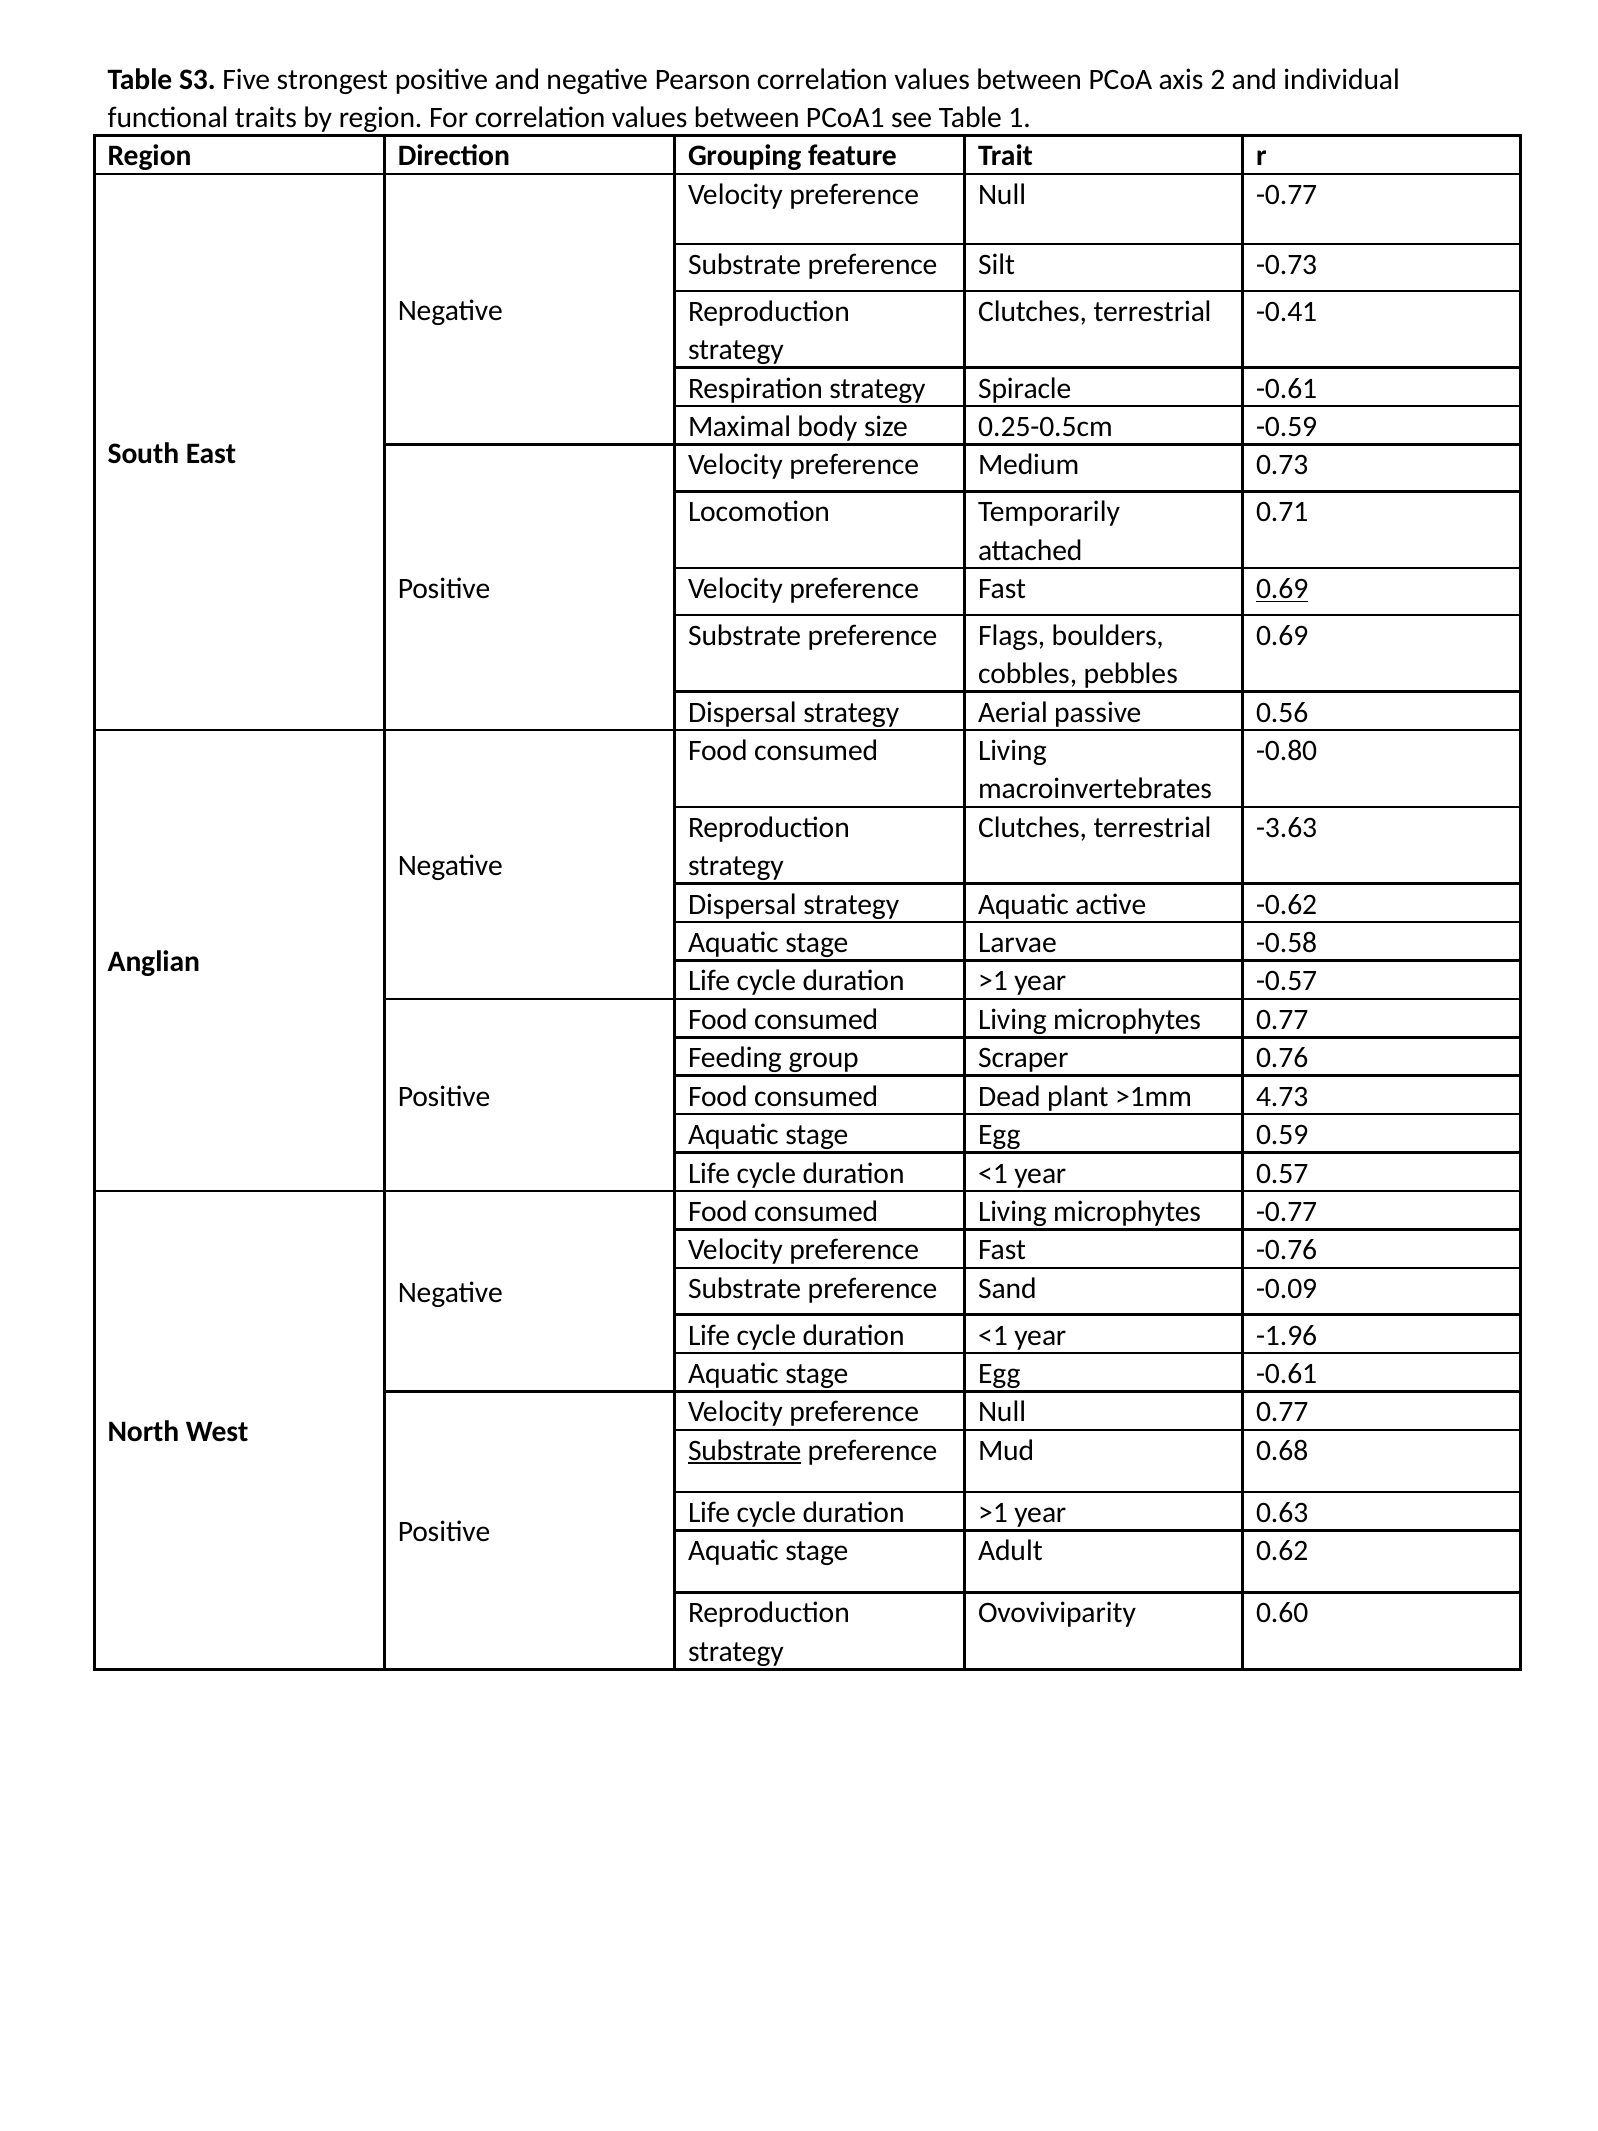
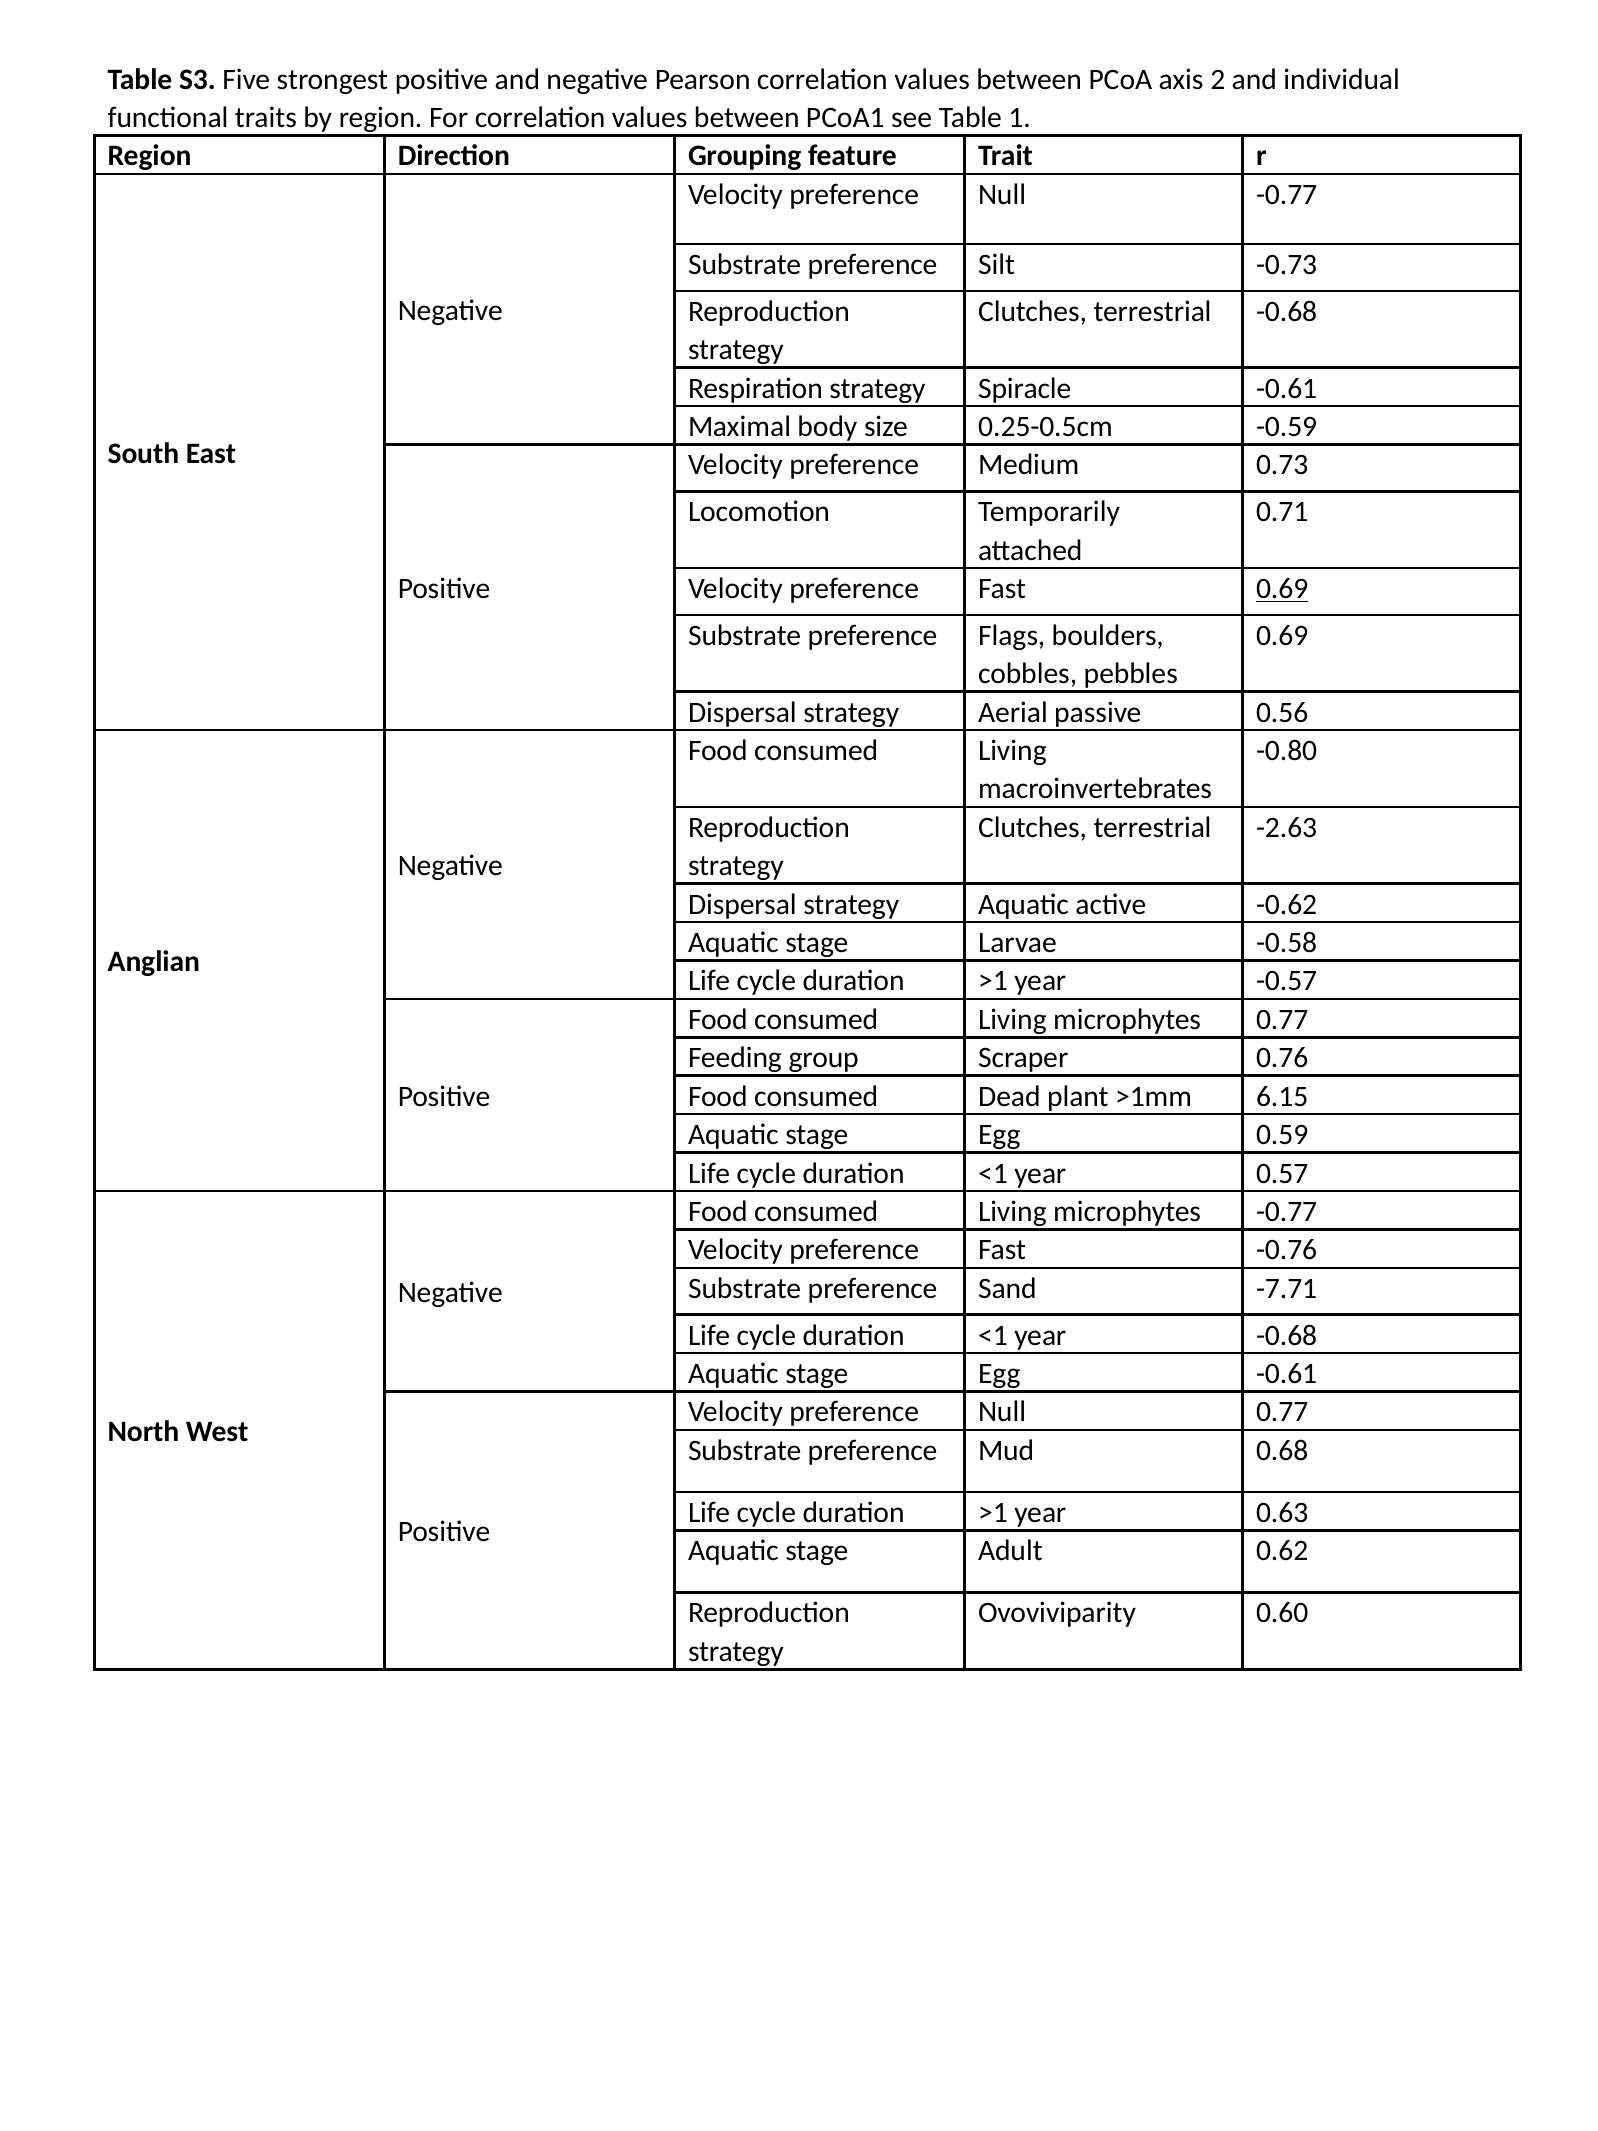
terrestrial -0.41: -0.41 -> -0.68 (1287, 312)
-3.63: -3.63 -> -2.63 (1287, 827)
4.73: 4.73 -> 6.15 (1282, 1096)
-0.09: -0.09 -> -7.71 (1287, 1288)
year -1.96: -1.96 -> -0.68 (1287, 1335)
Substrate underline: present -> none (745, 1450)
